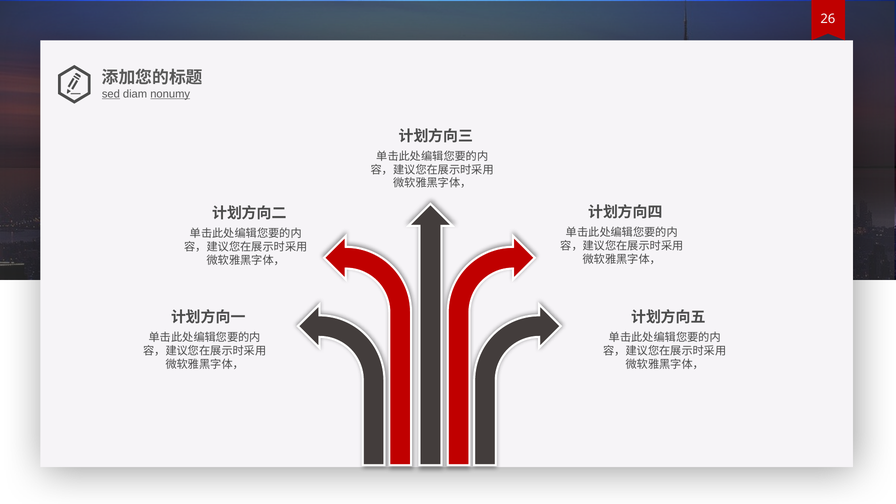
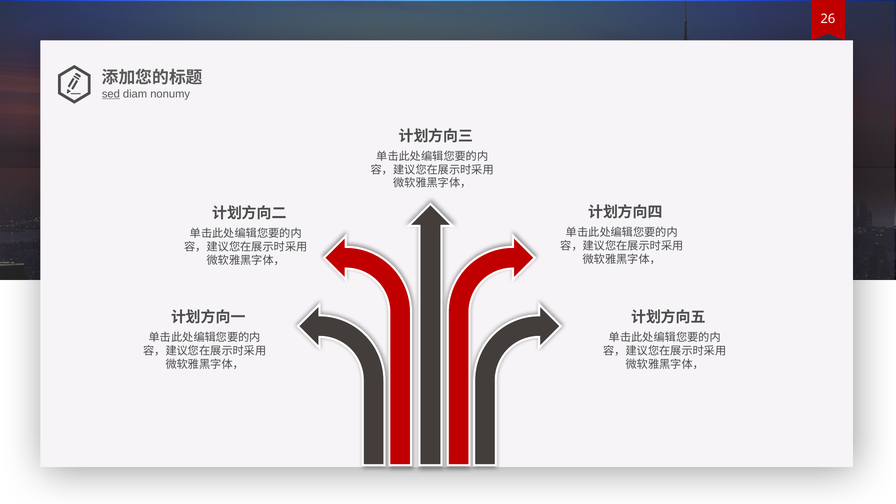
nonumy underline: present -> none (170, 94)
